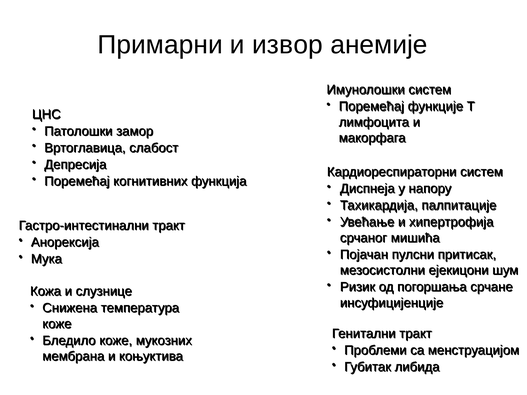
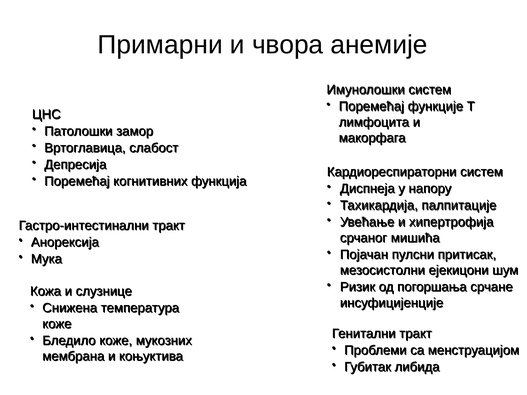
извор: извор -> чвора (288, 45)
